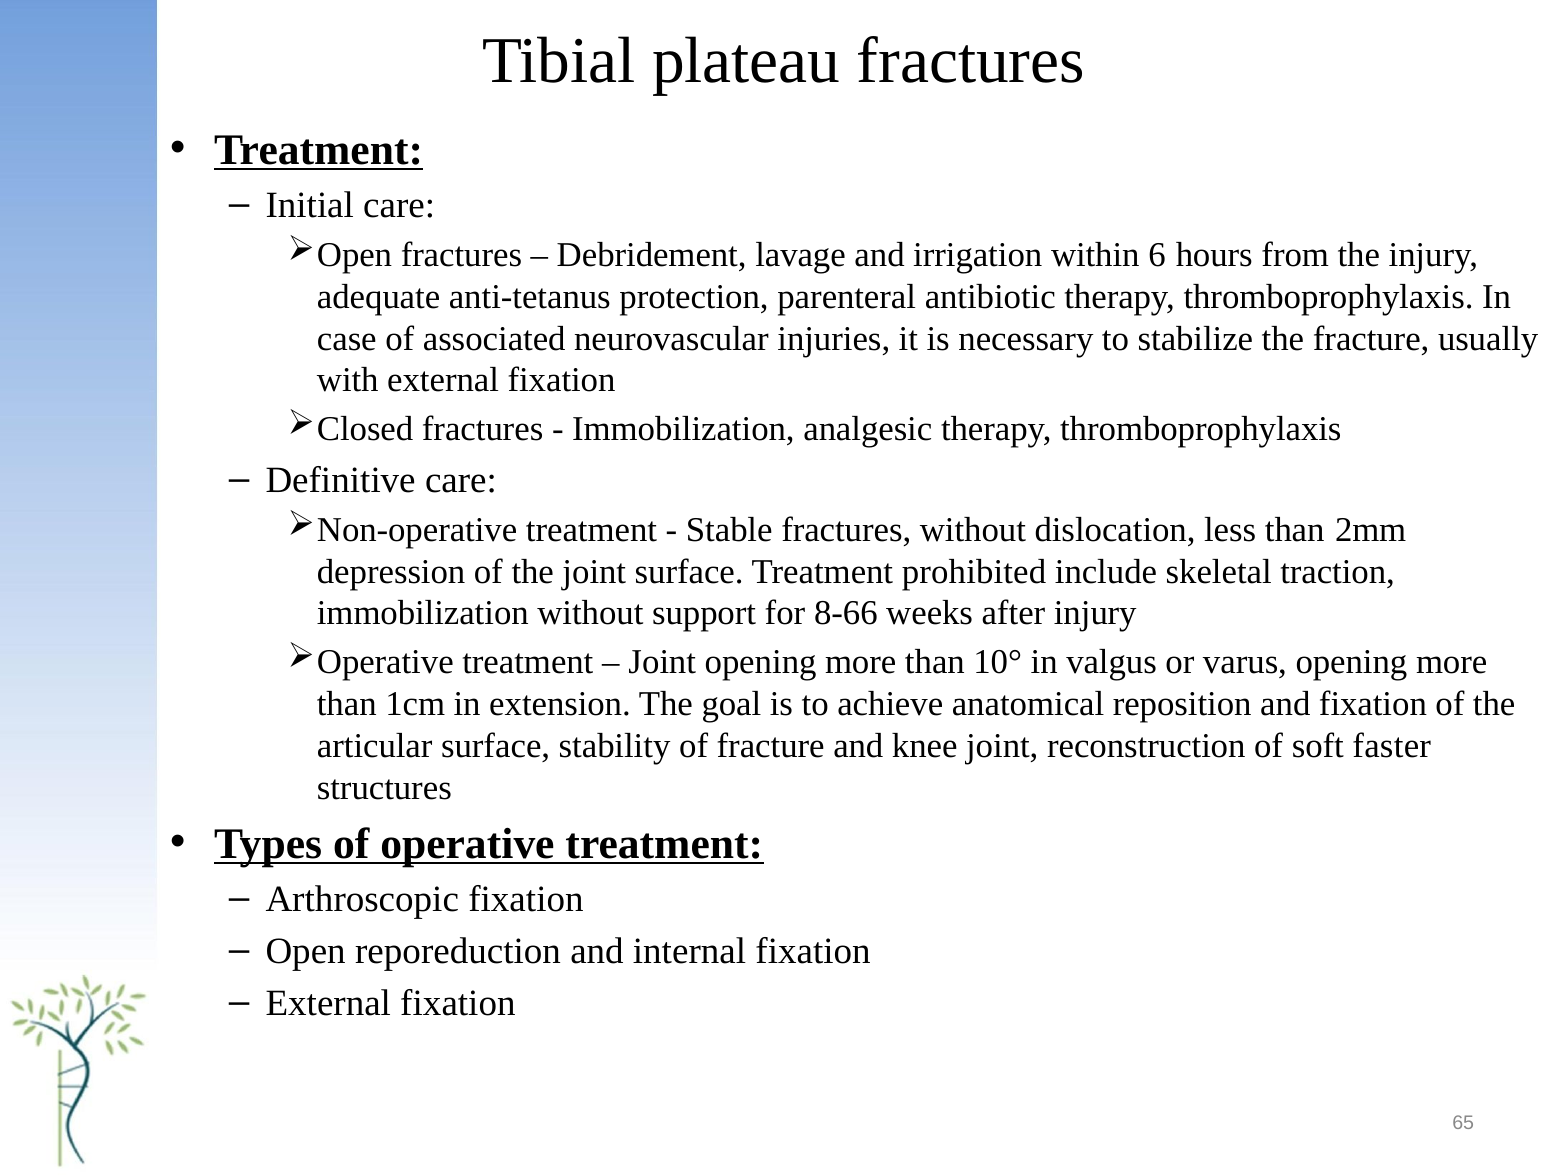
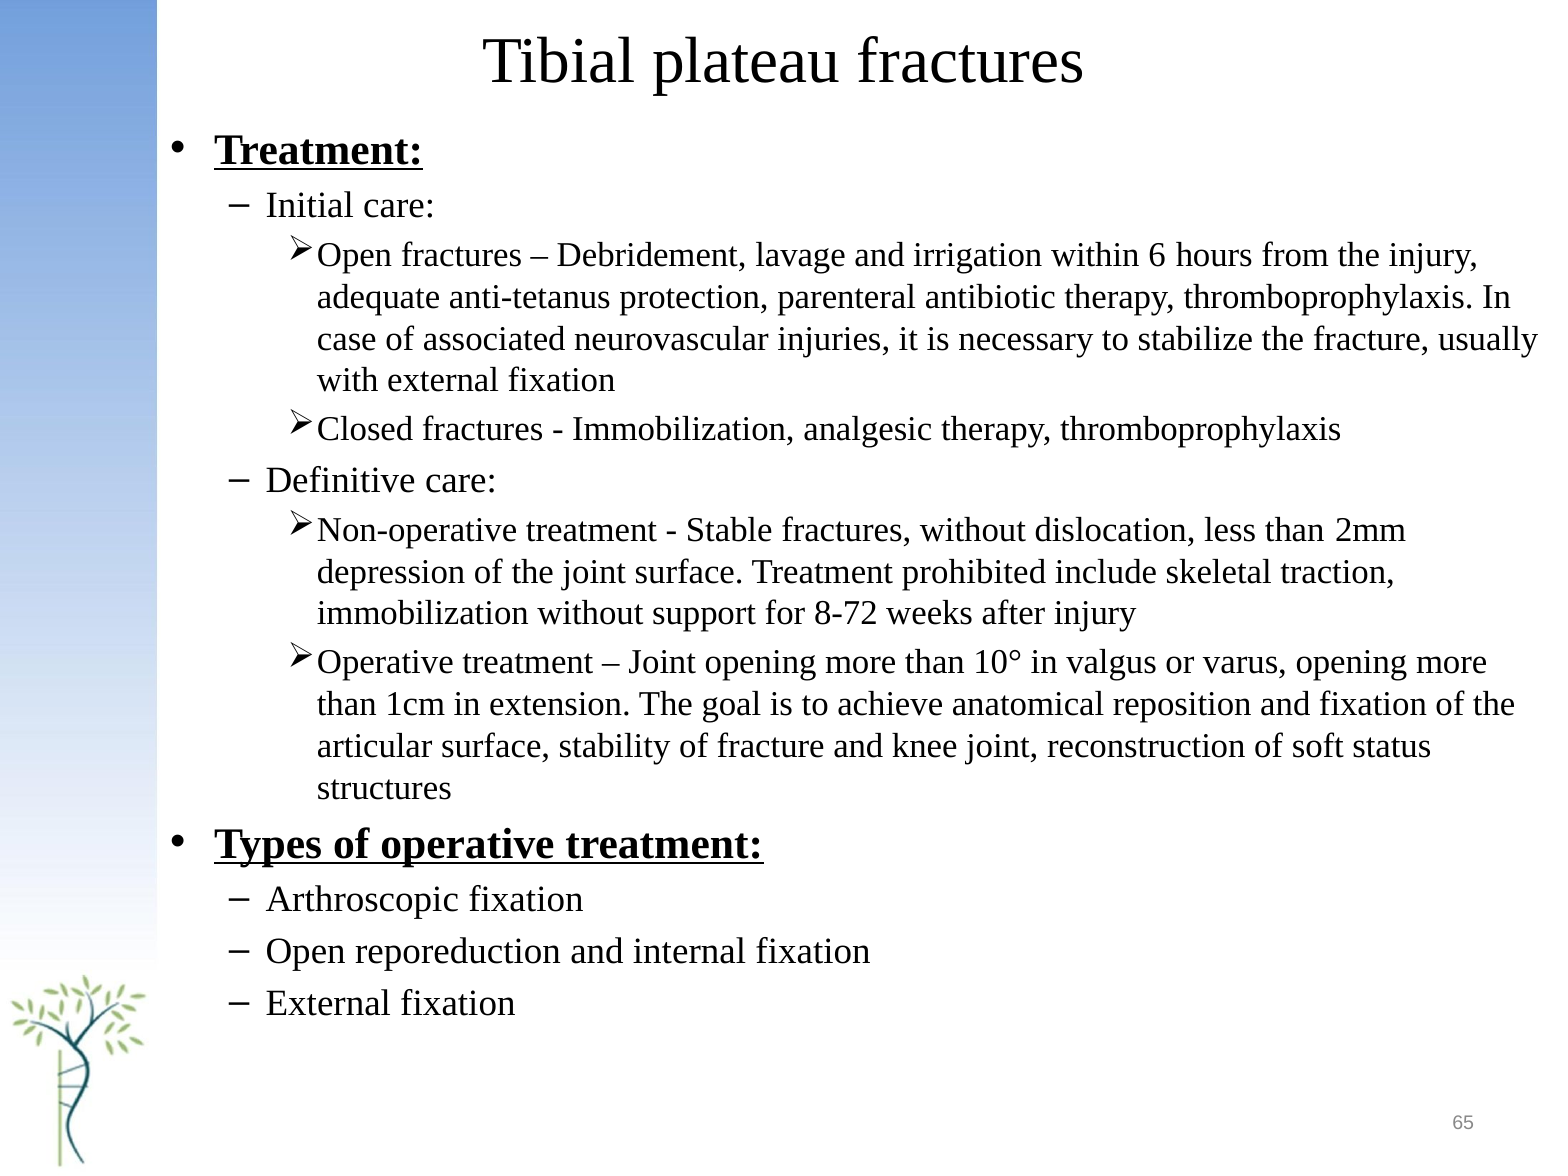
8-66: 8-66 -> 8-72 (846, 613)
faster: faster -> status (1392, 746)
